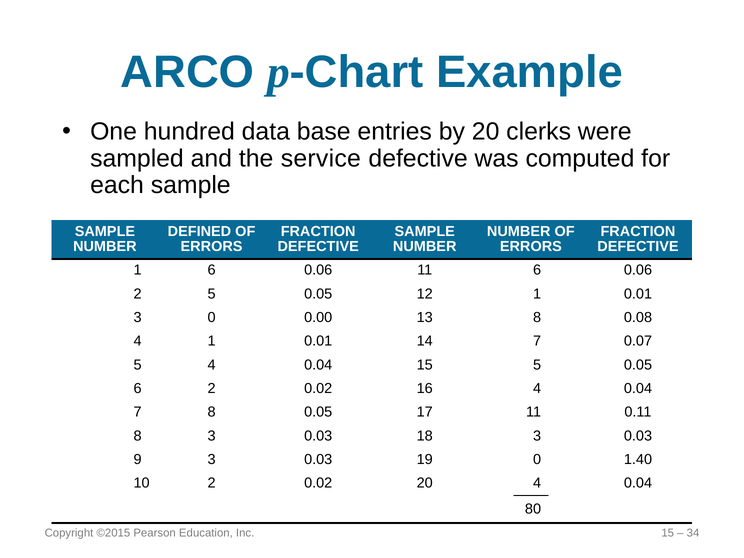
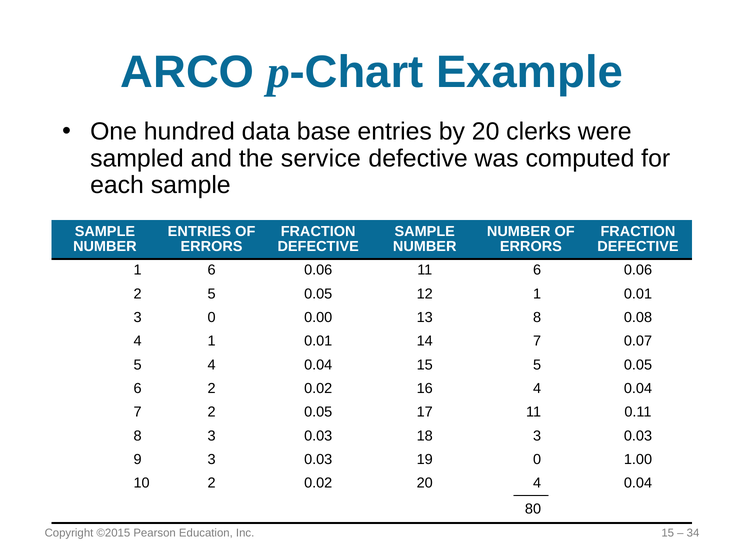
DEFINED: DEFINED -> ENTRIES (199, 232)
7 8: 8 -> 2 (212, 412)
1.40: 1.40 -> 1.00 (638, 460)
